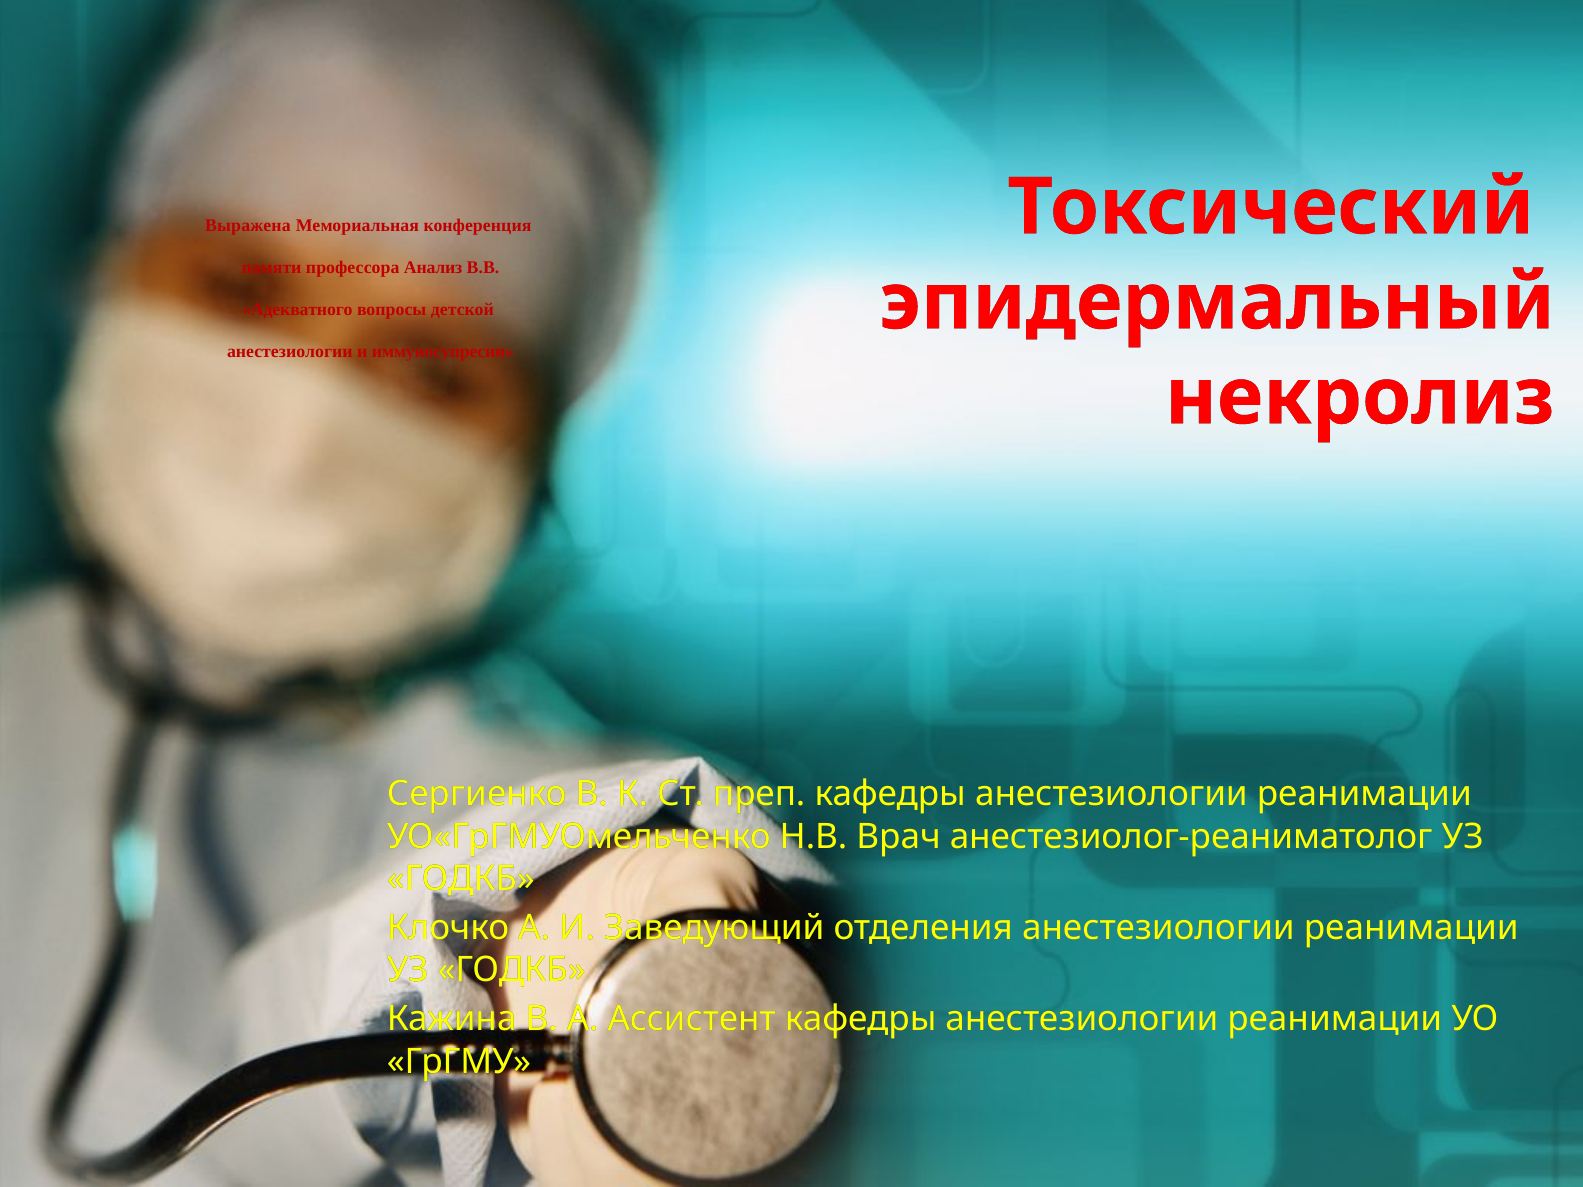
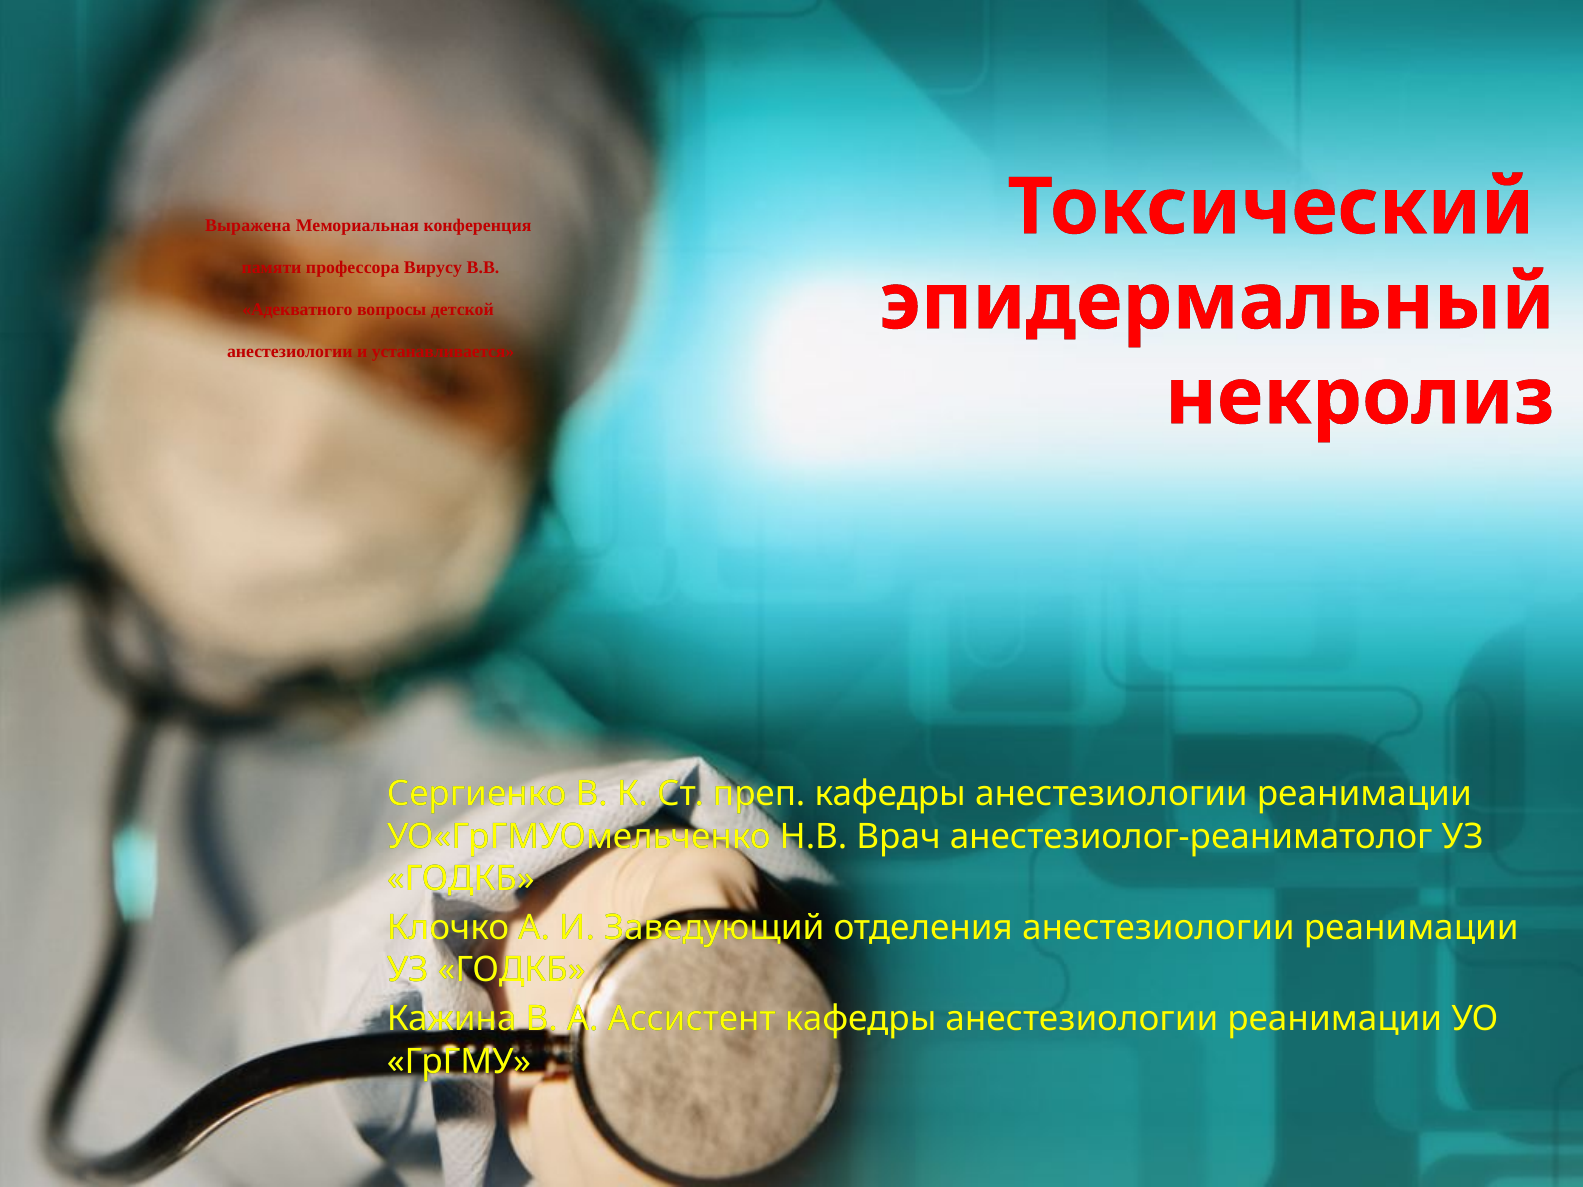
Анализ: Анализ -> Вирусу (433, 268)
иммуносупресии: иммуносупресии -> устанавливается (443, 352)
